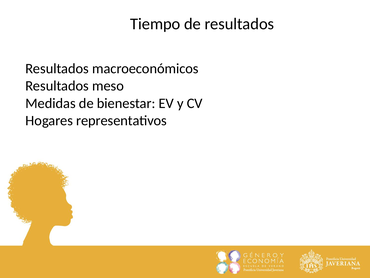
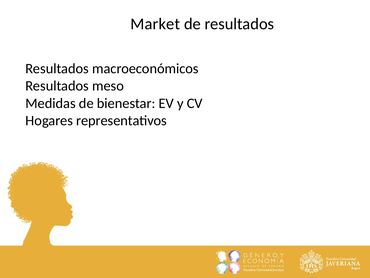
Tiempo: Tiempo -> Market (155, 24)
